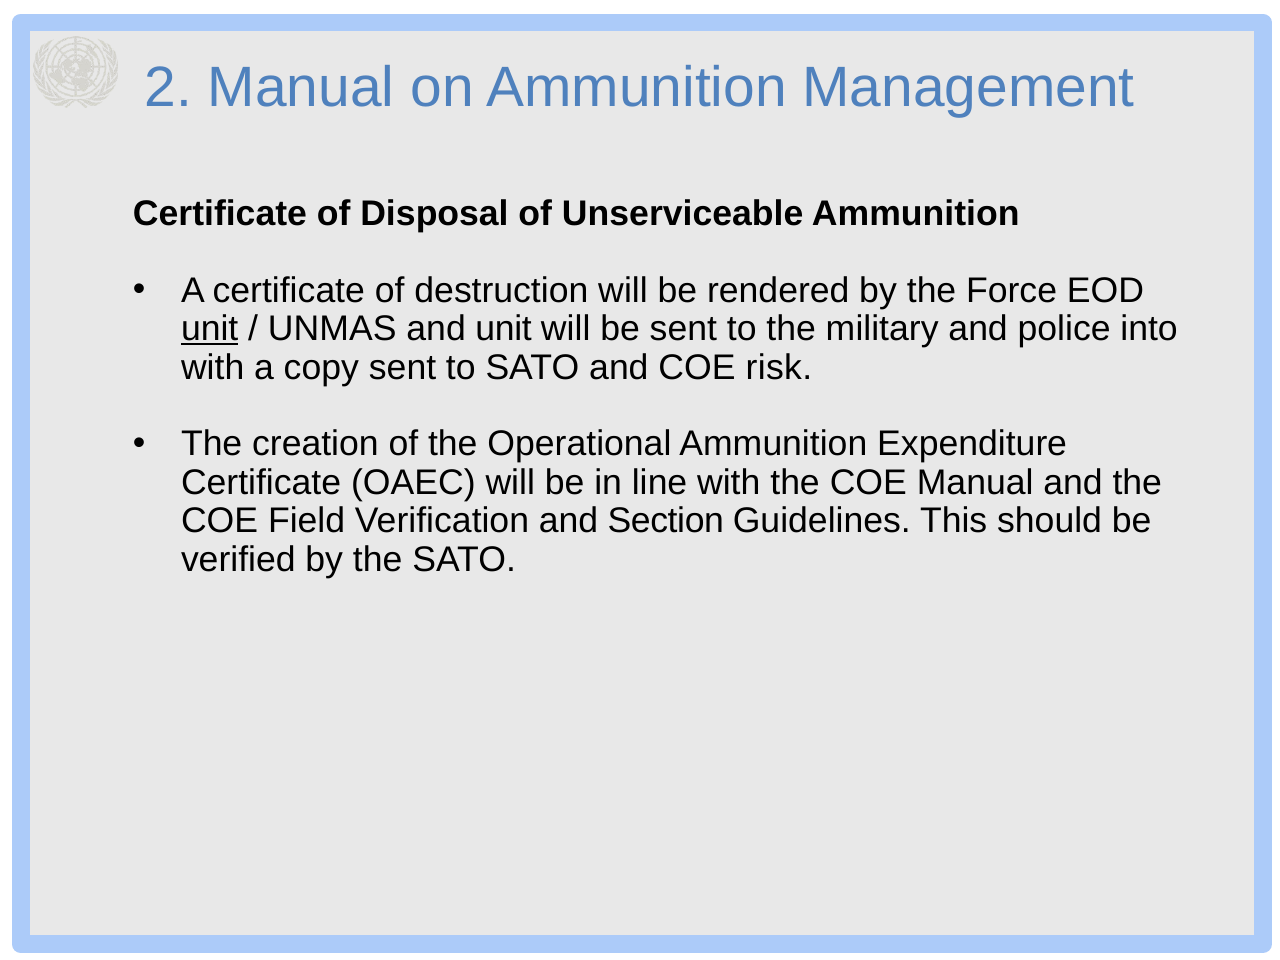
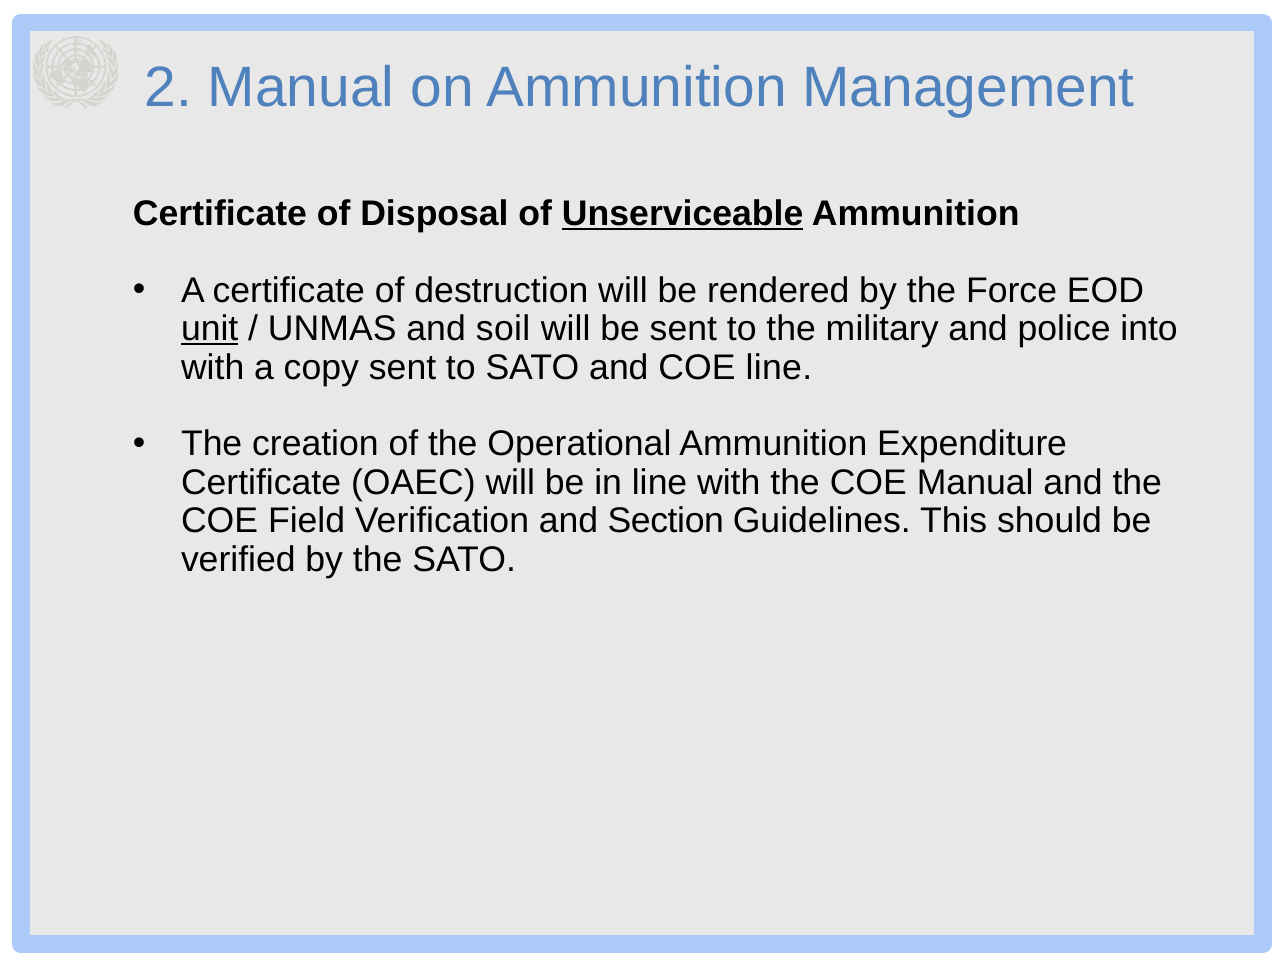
Unserviceable underline: none -> present (683, 214)
and unit: unit -> soil (503, 329)
COE risk: risk -> line (779, 367)
